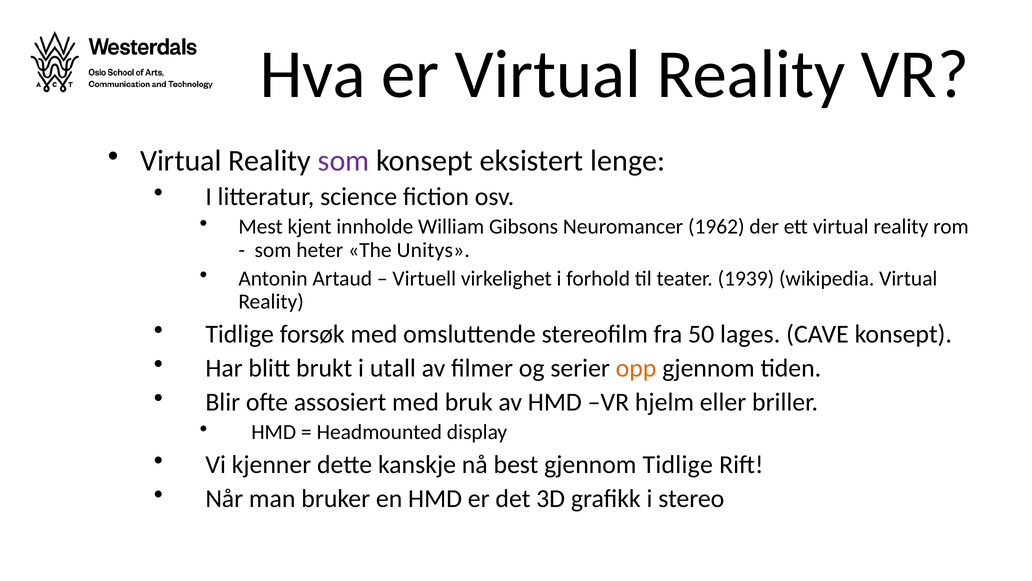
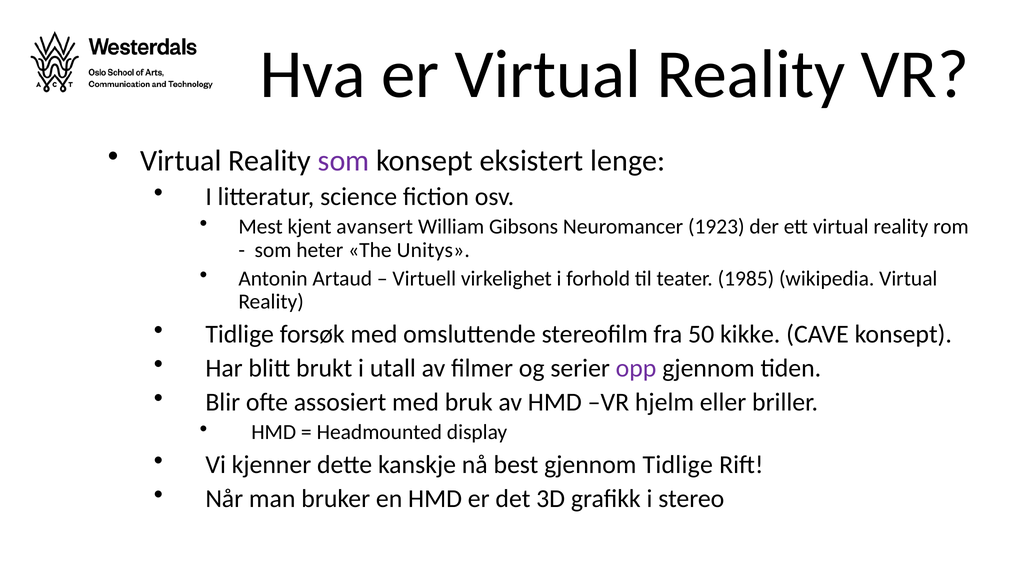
innholde: innholde -> avansert (375, 227)
1962: 1962 -> 1923 (716, 227)
1939: 1939 -> 1985 (746, 278)
lages: lages -> kikke (750, 334)
opp colour: orange -> purple (636, 368)
